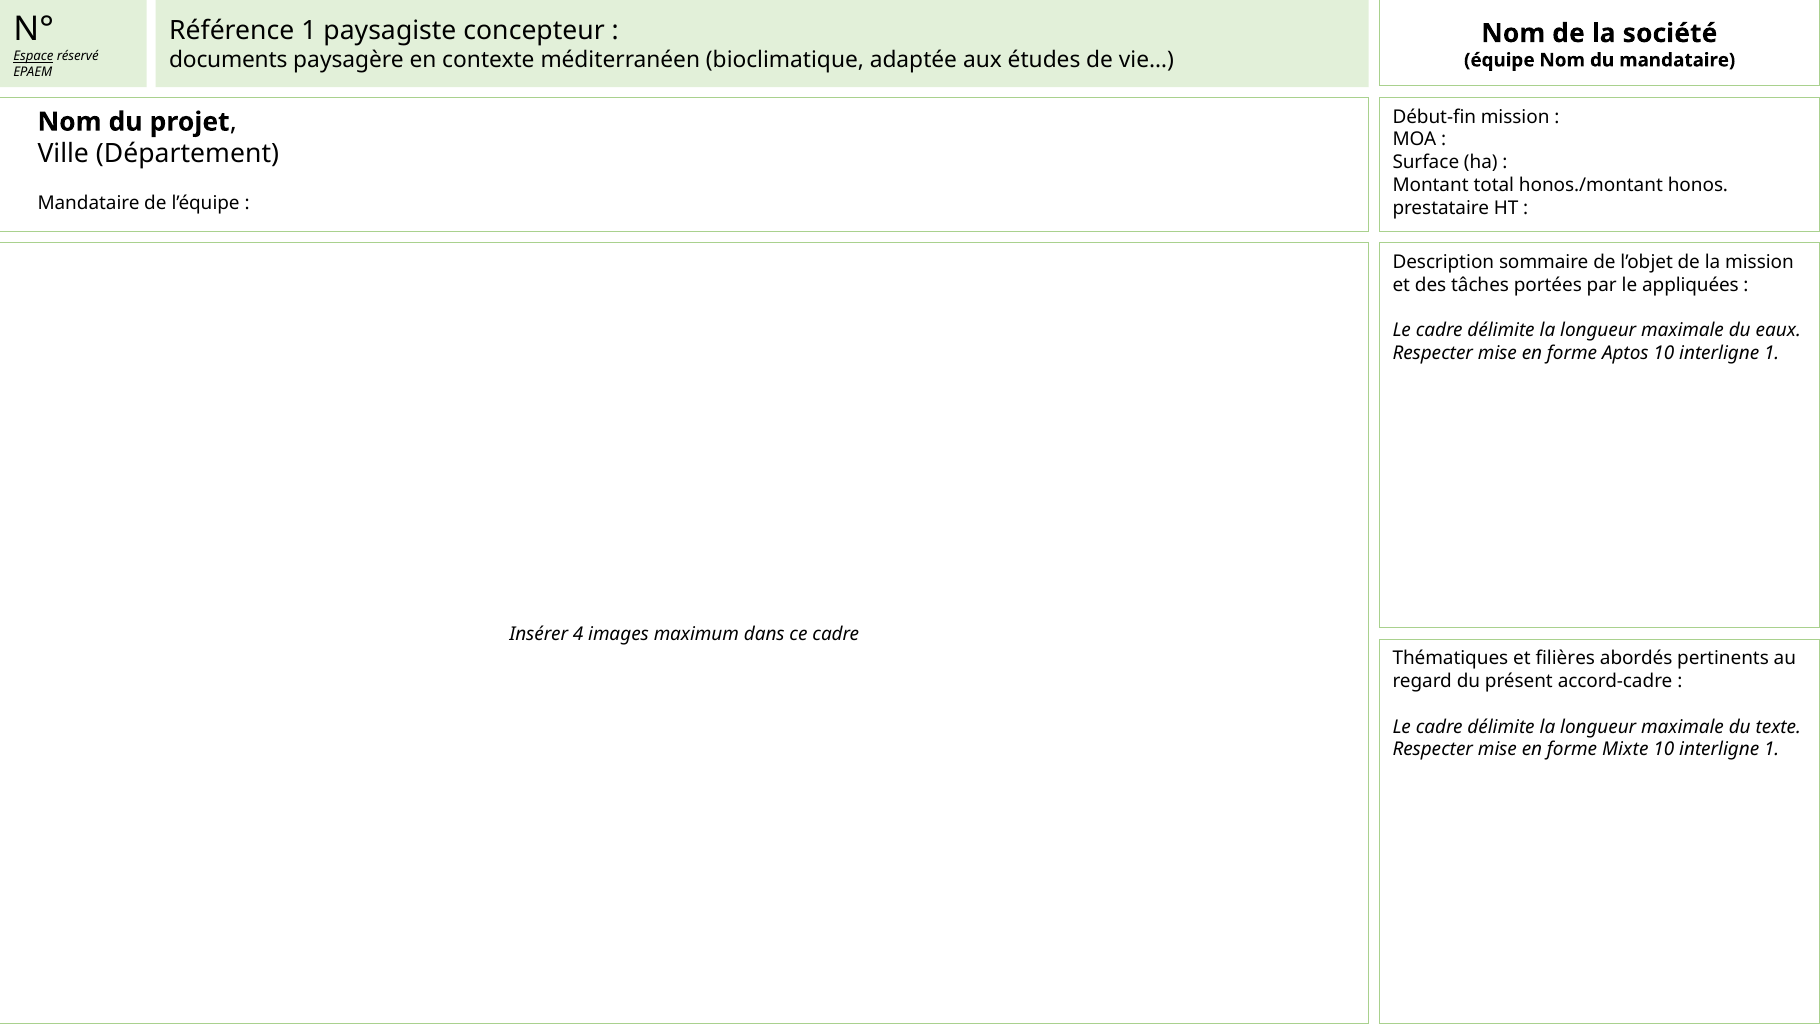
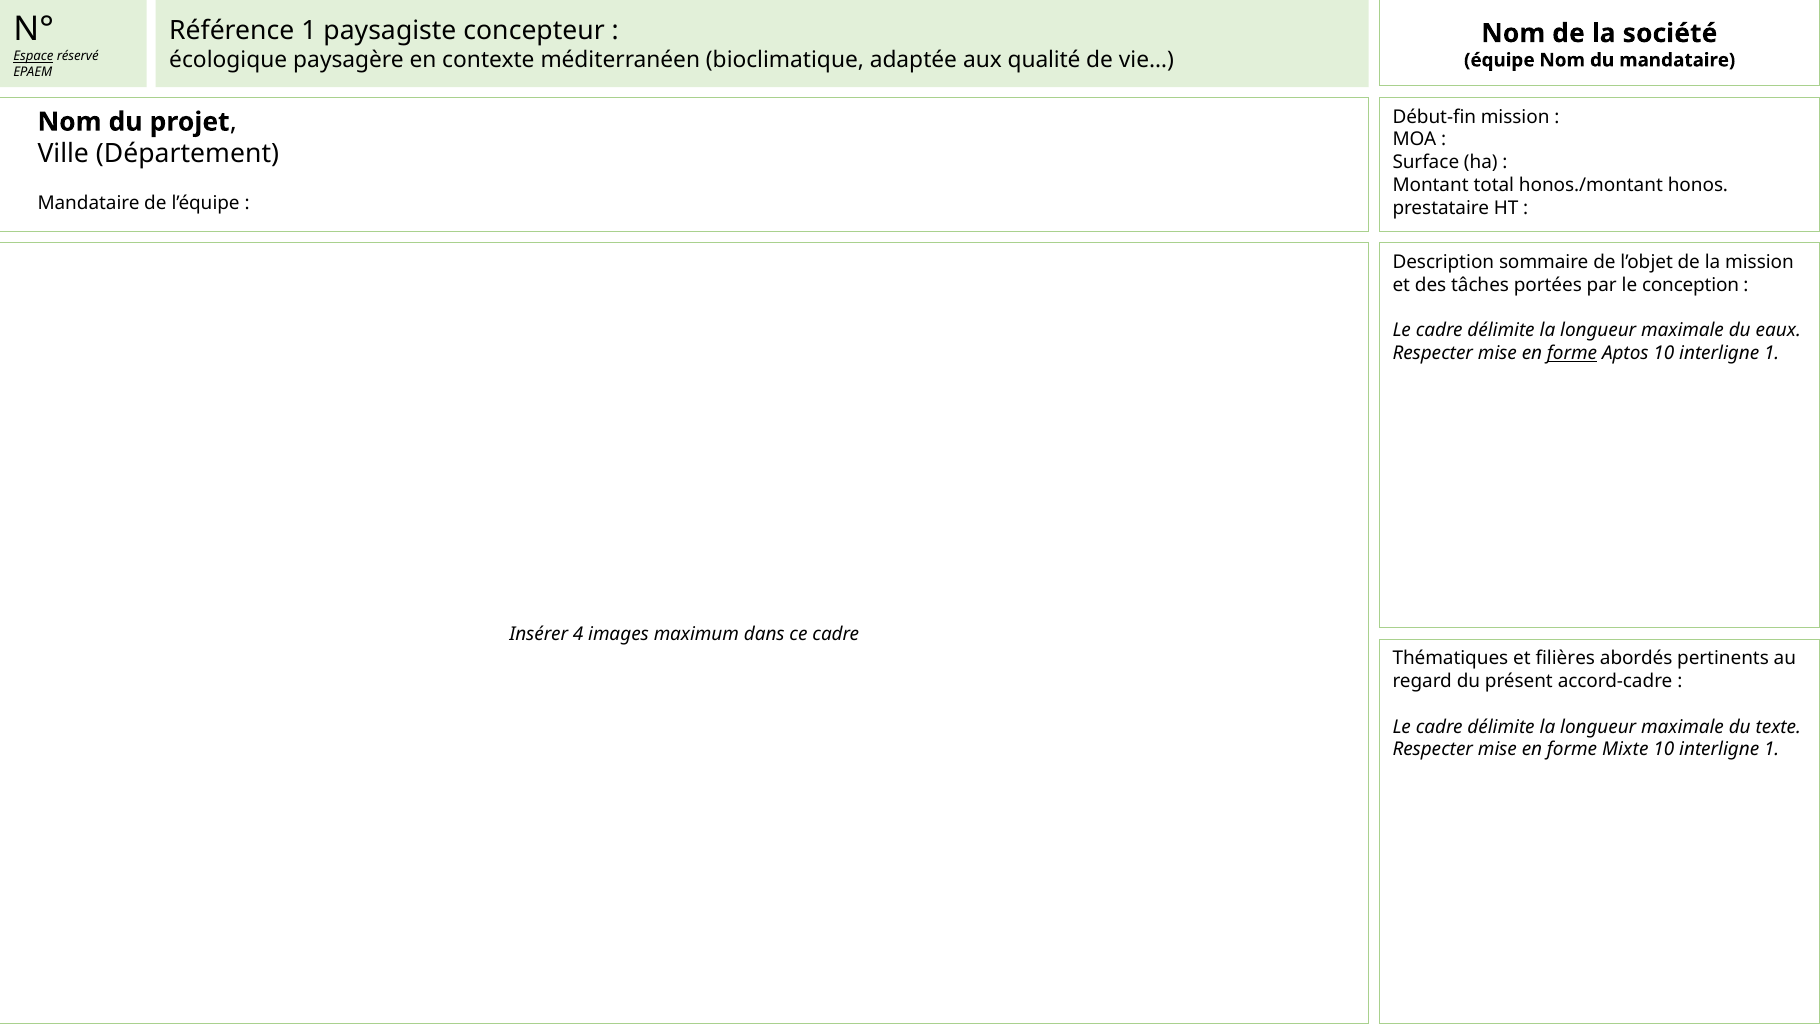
documents: documents -> écologique (228, 60)
études: études -> qualité (1044, 60)
appliquées: appliquées -> conception (1691, 285)
forme underline: none -> present (1572, 353)
